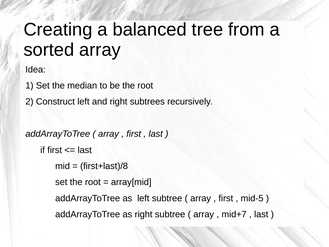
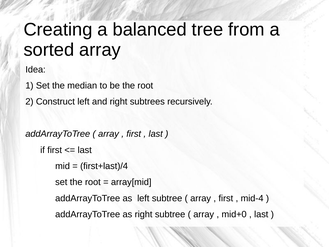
first+last)/8: first+last)/8 -> first+last)/4 (104, 166)
mid-5: mid-5 -> mid-4 (252, 198)
mid+7: mid+7 -> mid+0 (234, 214)
